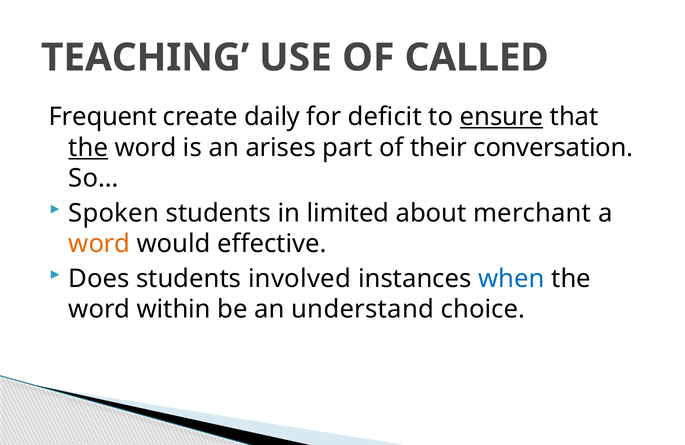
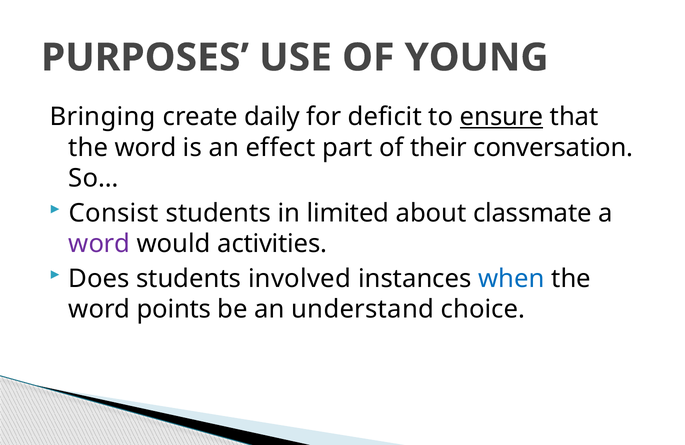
TEACHING: TEACHING -> PURPOSES (145, 58)
CALLED: CALLED -> YOUNG (477, 58)
Frequent: Frequent -> Bringing (103, 117)
the underline: present -> none (88, 148)
arises: arises -> effect (281, 148)
Spoken: Spoken -> Consist (114, 213)
merchant: merchant -> classmate (532, 213)
word colour: orange -> purple (99, 244)
effective: effective -> activities (272, 244)
within: within -> points (174, 310)
